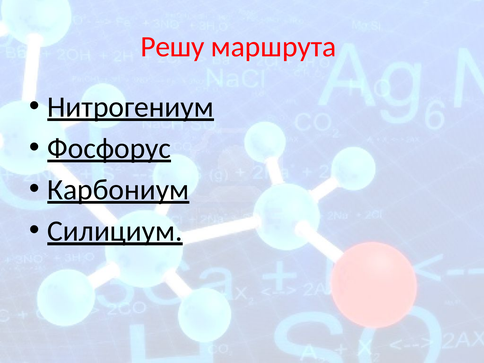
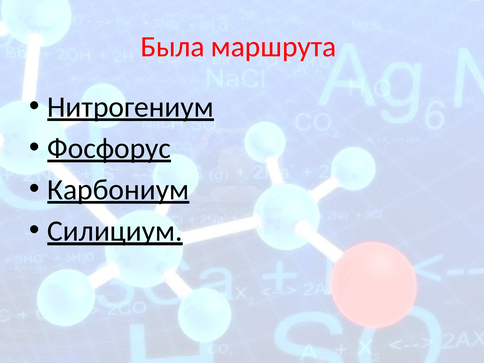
Решу: Решу -> Была (173, 47)
